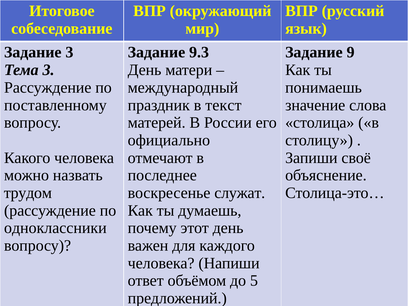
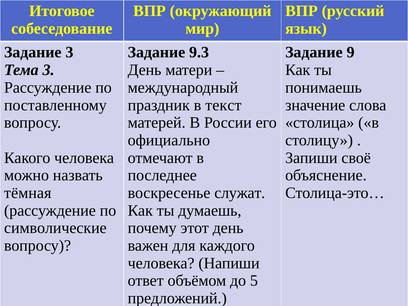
трудом: трудом -> тёмная (28, 193)
одноклассники: одноклассники -> символические (55, 228)
